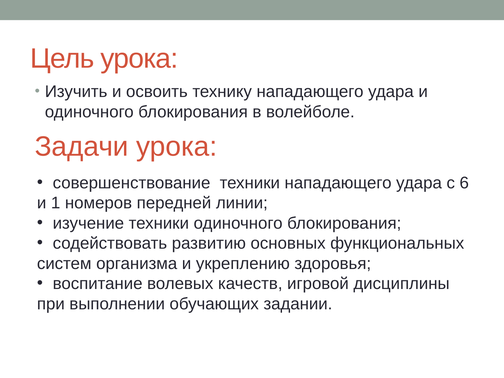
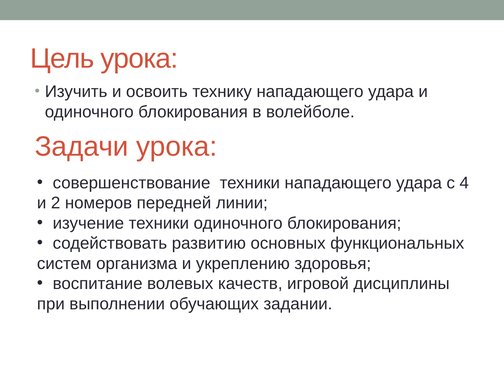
6: 6 -> 4 (464, 183)
1: 1 -> 2 (56, 203)
